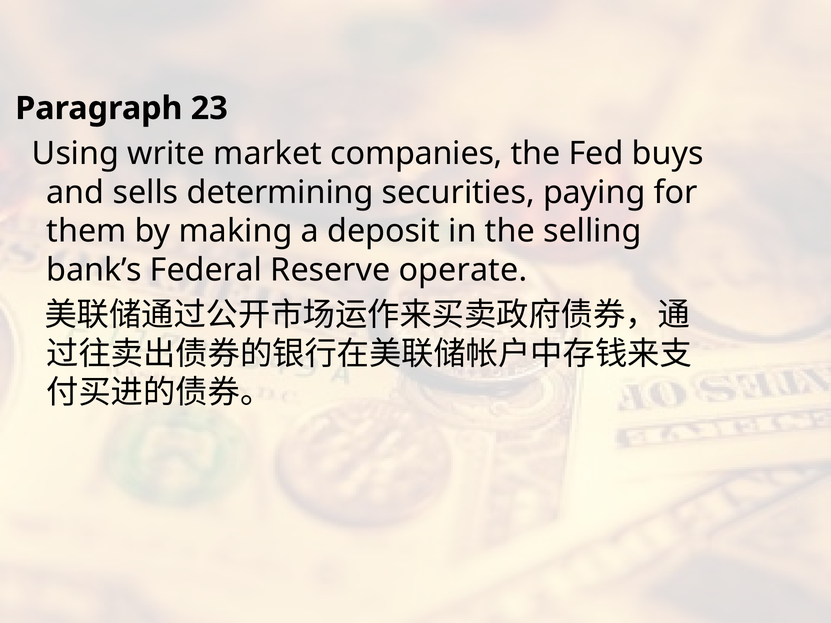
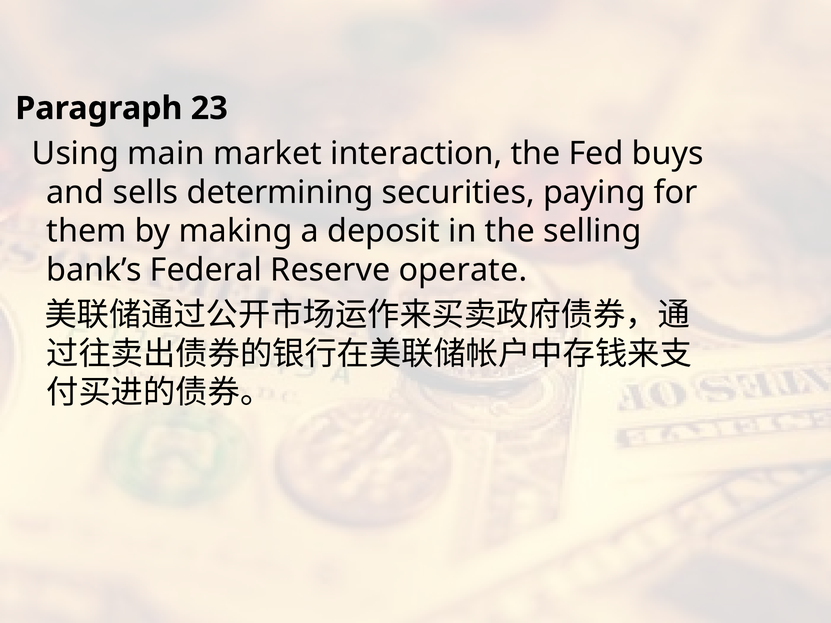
write: write -> main (166, 154)
companies: companies -> interaction (416, 154)
